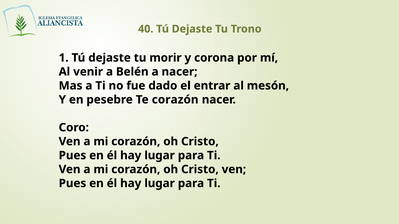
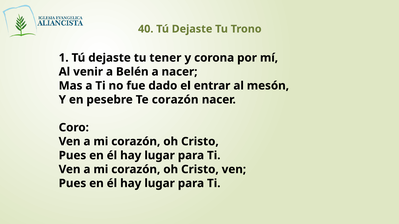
morir: morir -> tener (165, 58)
